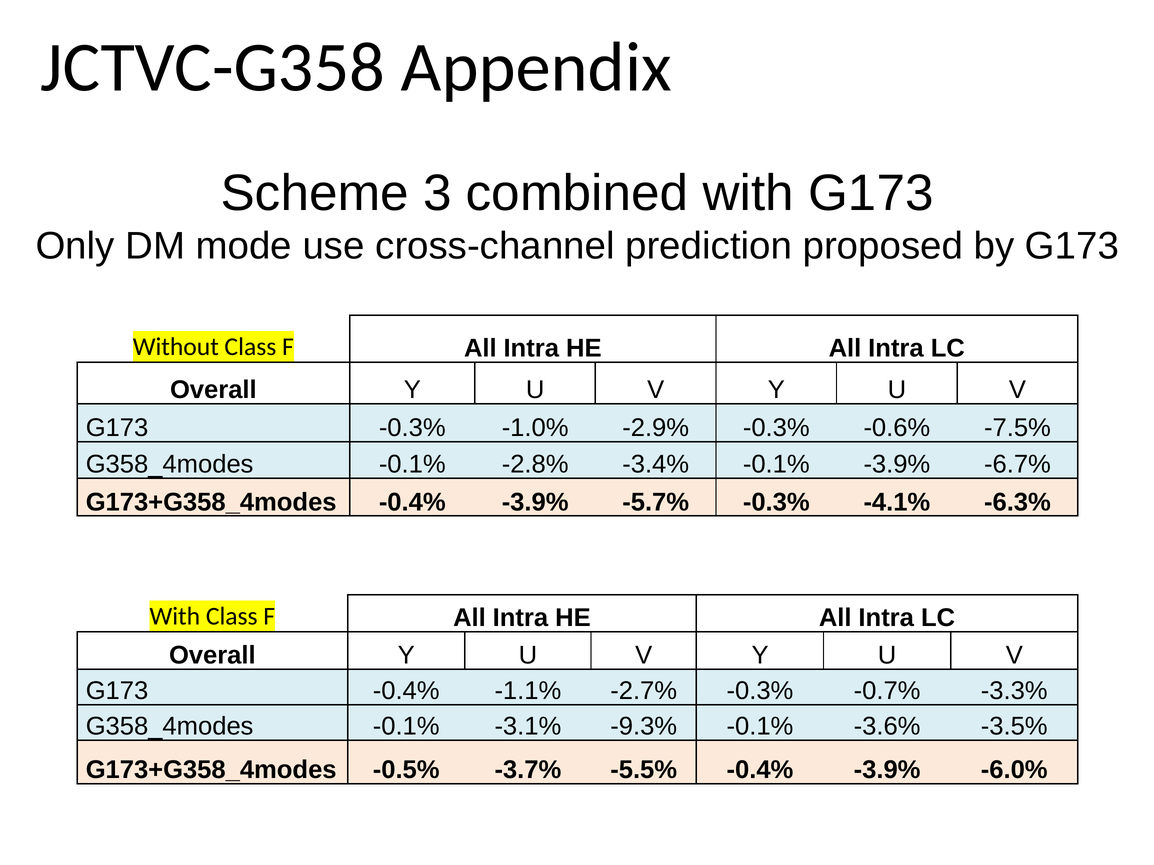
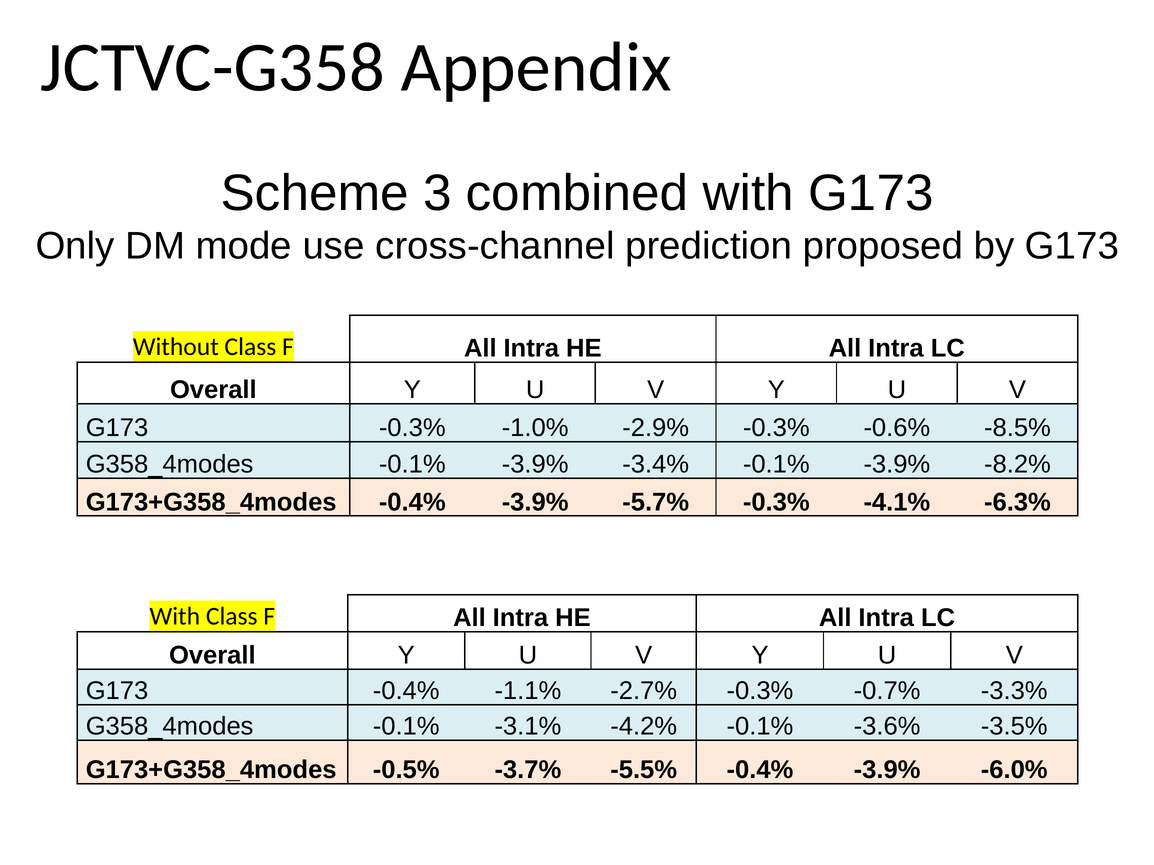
-7.5%: -7.5% -> -8.5% (1017, 428)
-2.8%: -2.8% -> -3.9% (535, 465)
-6.7%: -6.7% -> -8.2% (1017, 465)
-9.3%: -9.3% -> -4.2% (644, 727)
